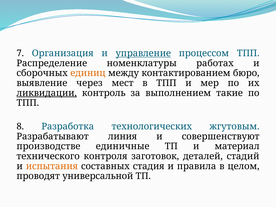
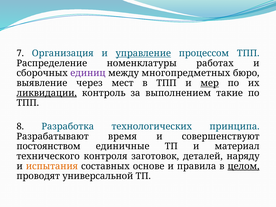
единиц colour: orange -> purple (88, 73)
контактированием: контактированием -> многопредметных (186, 73)
мер underline: none -> present (210, 83)
жгутовым: жгутовым -> принципа (234, 126)
линия: линия -> время (122, 136)
производстве: производстве -> постоянством (49, 146)
стадий: стадий -> наряду (243, 156)
стадия: стадия -> основе (149, 166)
целом underline: none -> present (244, 166)
